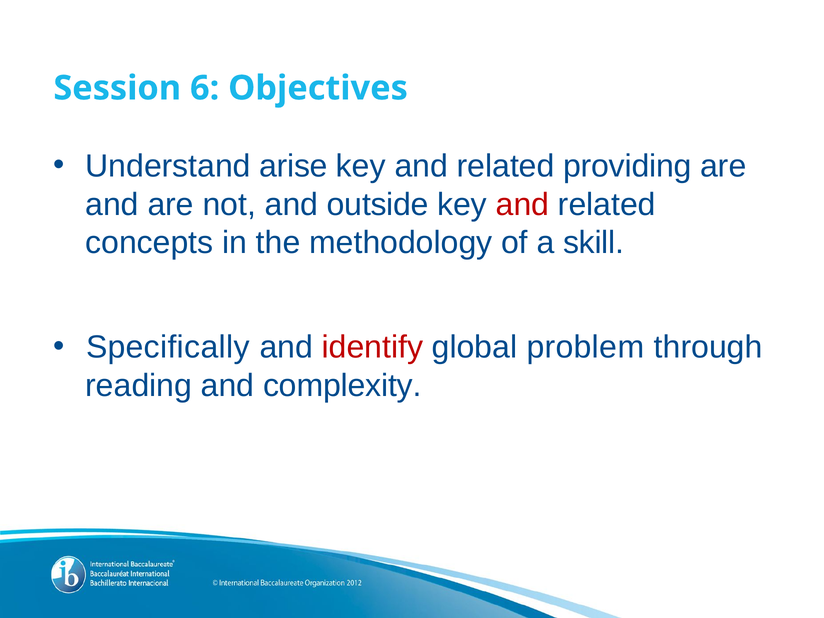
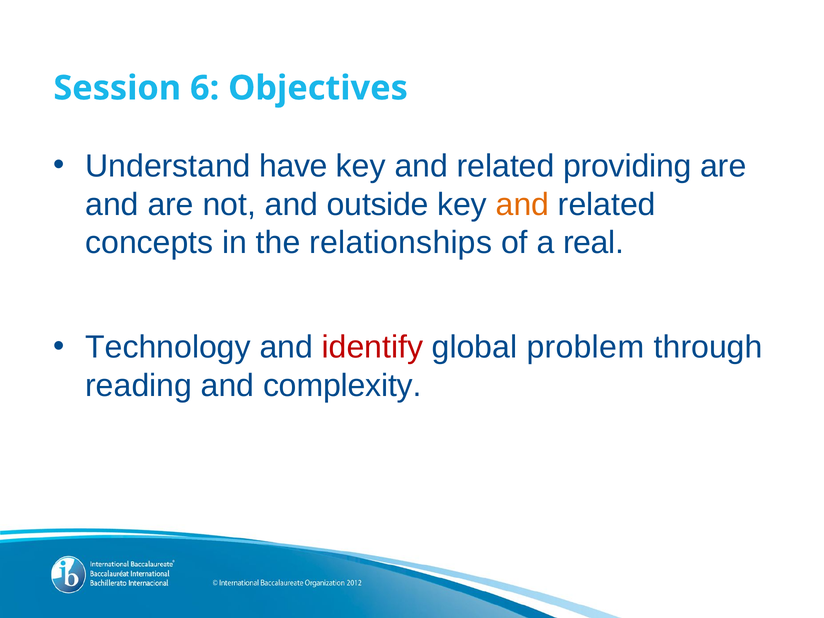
arise: arise -> have (293, 166)
and colour: red -> orange (522, 204)
methodology: methodology -> relationships (401, 243)
skill: skill -> real (594, 243)
Specifically: Specifically -> Technology (168, 347)
